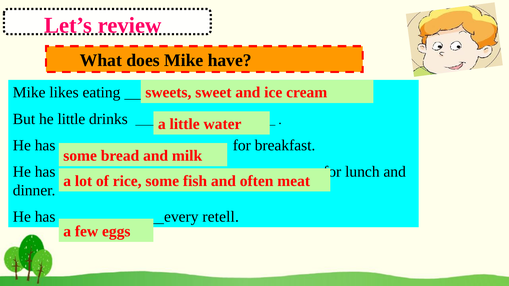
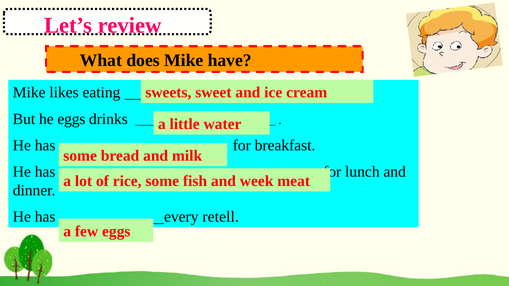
he little: little -> eggs (71, 119)
often: often -> week (257, 181)
